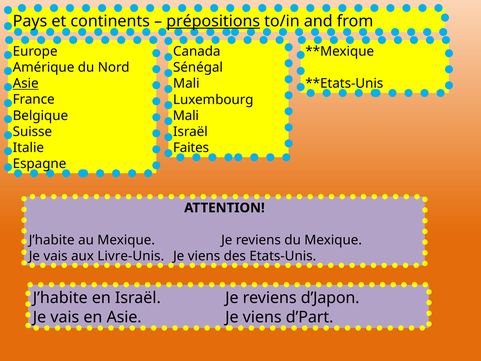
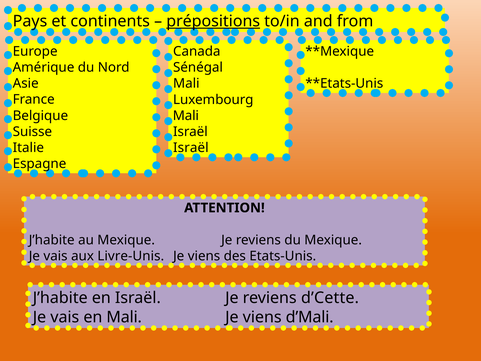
Asie underline: present -> none (26, 83)
Faites: Faites -> Israël (191, 148)
d’Japon: d’Japon -> d’Cette (330, 298)
en Asie: Asie -> Mali (124, 317)
d’Part: d’Part -> d’Mali (310, 317)
